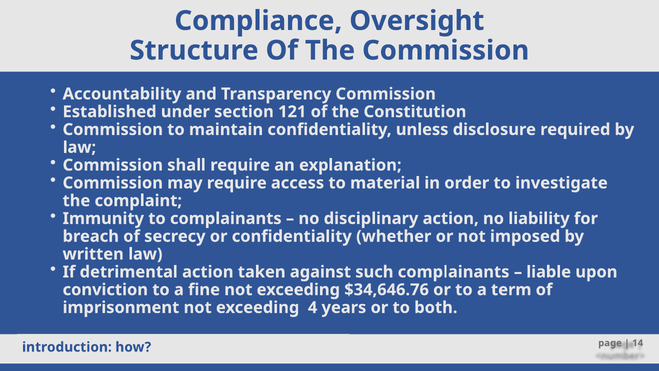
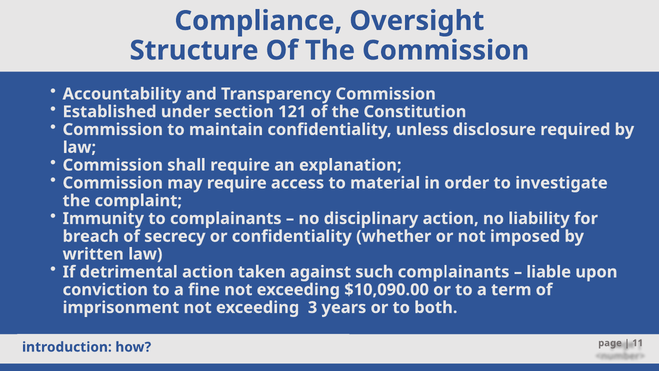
$34,646.76: $34,646.76 -> $10,090.00 (387, 290)
4: 4 -> 3 (313, 307)
14: 14 -> 11 (638, 343)
